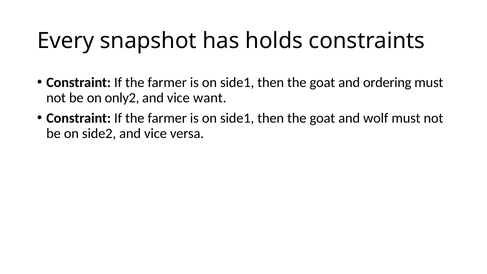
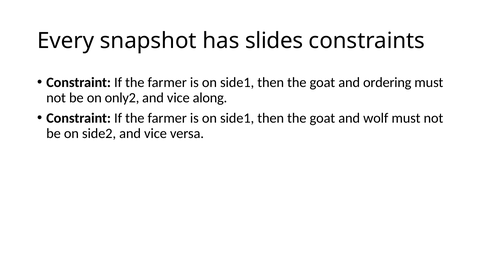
holds: holds -> slides (274, 41)
want: want -> along (210, 98)
